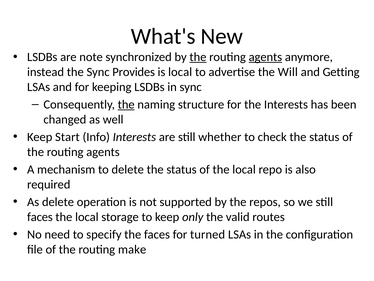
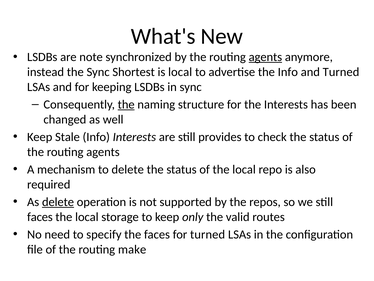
the underline: present -> none (198, 57)
Provides: Provides -> Shortest (134, 72)
the Will: Will -> Info (288, 72)
and Getting: Getting -> Turned (341, 72)
Start: Start -> Stale (67, 137)
whether: whether -> provides (220, 137)
delete underline: none -> present (58, 202)
